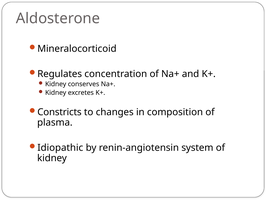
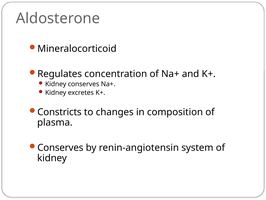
Idiopathic: Idiopathic -> Conserves (60, 147)
